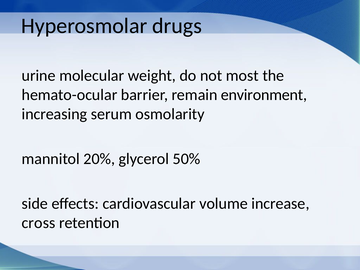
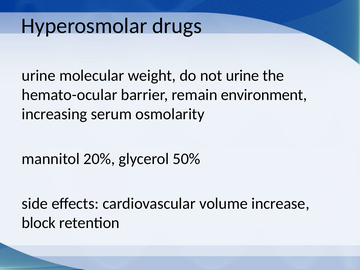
not most: most -> urine (242, 76)
cross: cross -> block (39, 223)
